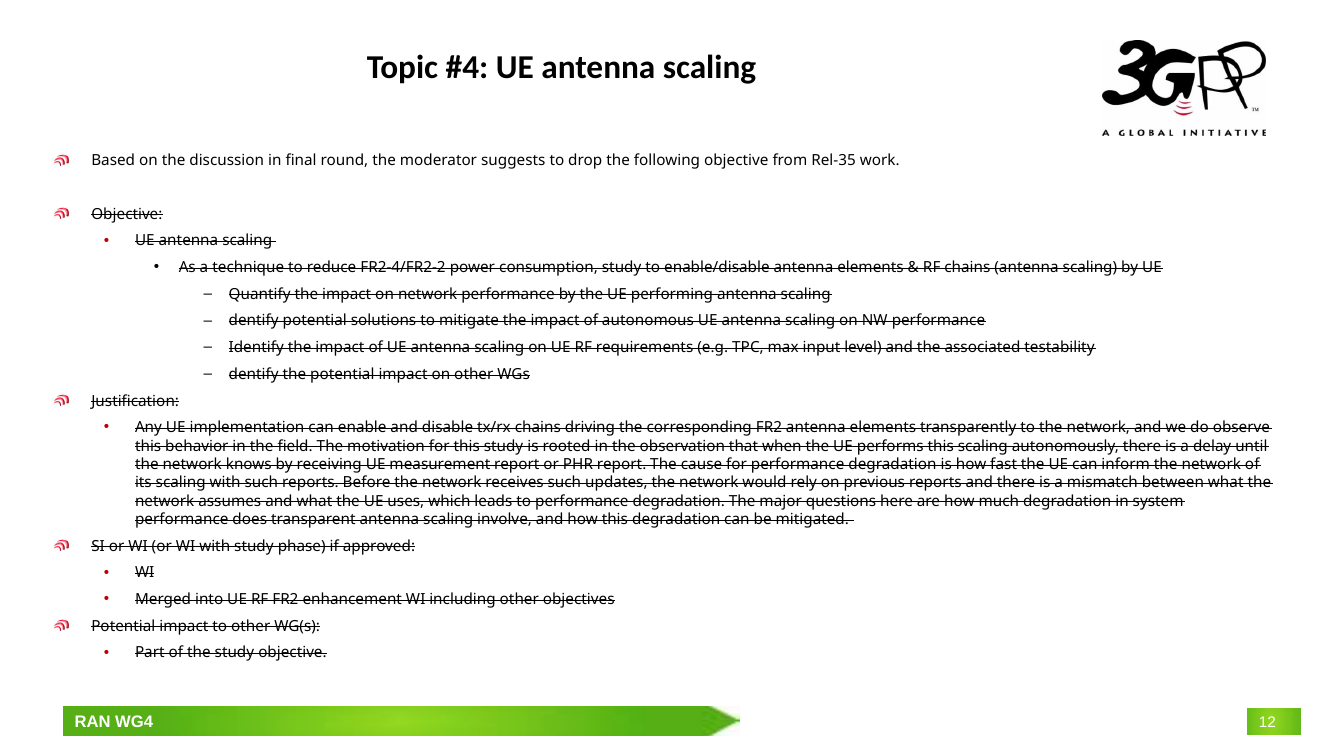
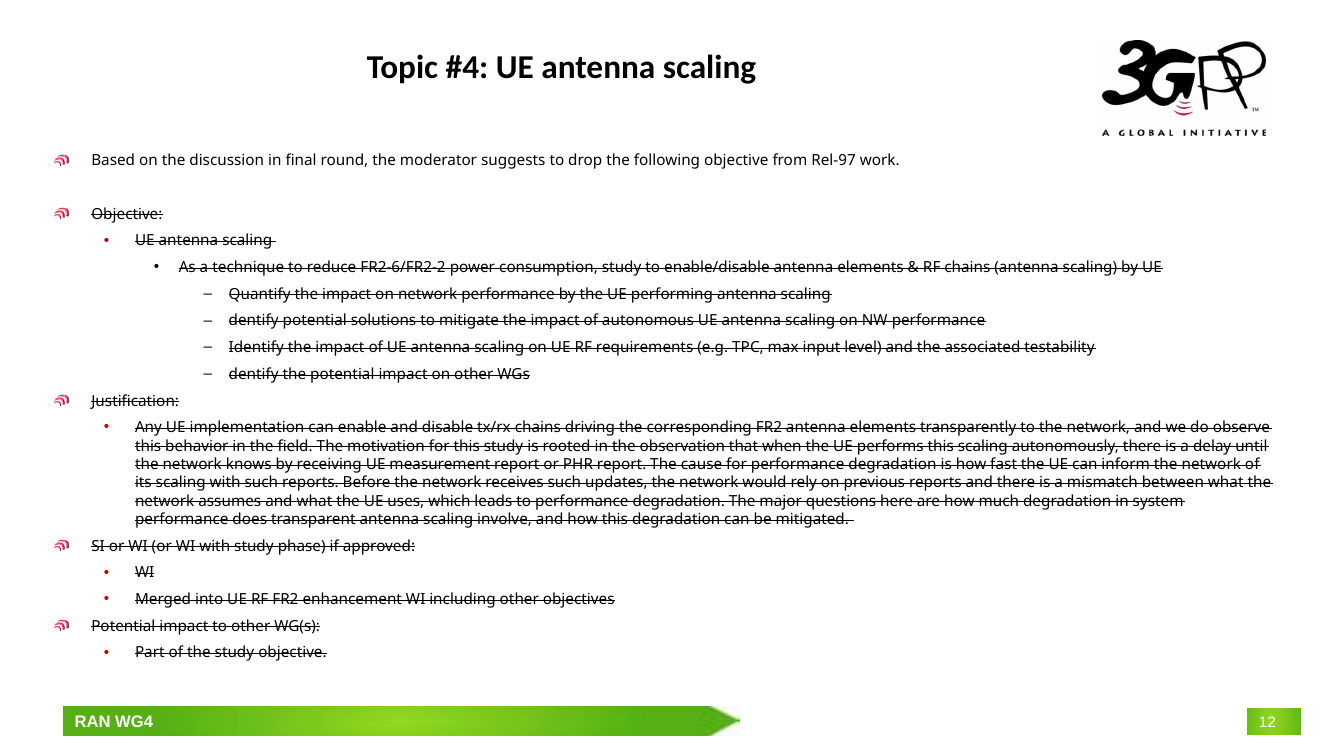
Rel-35: Rel-35 -> Rel-97 (834, 161)
FR2-4/FR2-2: FR2-4/FR2-2 -> FR2-6/FR2-2 (403, 267)
